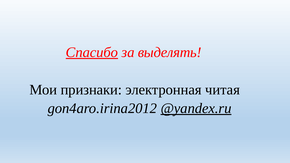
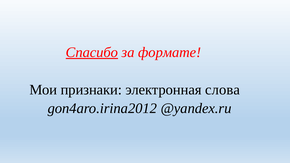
выделять: выделять -> формате (170, 52)
читая: читая -> слова (223, 90)
@yandex.ru underline: present -> none (196, 108)
